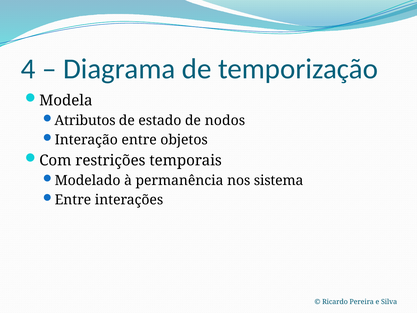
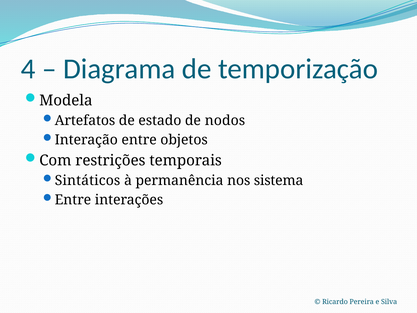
Atributos: Atributos -> Artefatos (85, 120)
Modelado: Modelado -> Sintáticos (88, 180)
